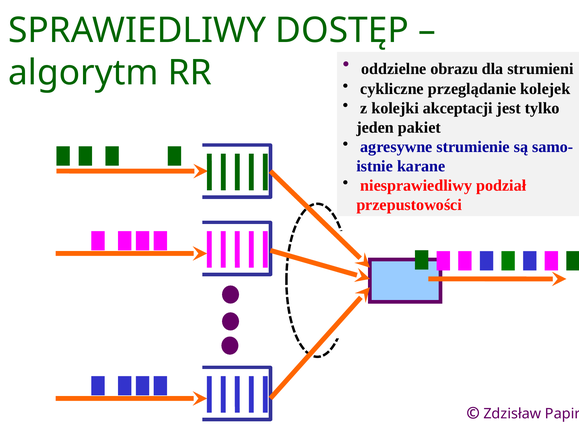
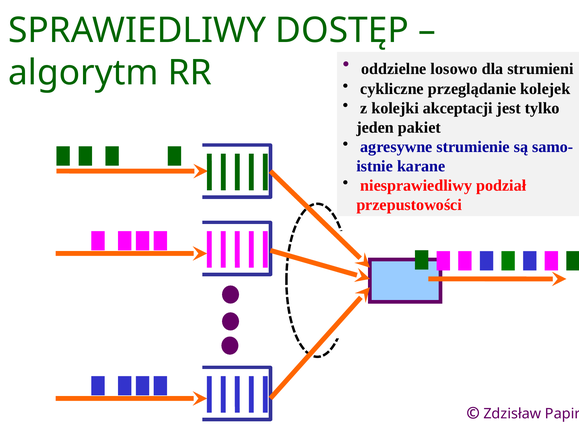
obrazu: obrazu -> losowo (454, 69)
